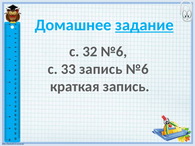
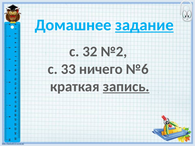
32 №6: №6 -> №2 (114, 52)
33 запись: запись -> ничего (101, 69)
запись underline: none -> present (126, 87)
